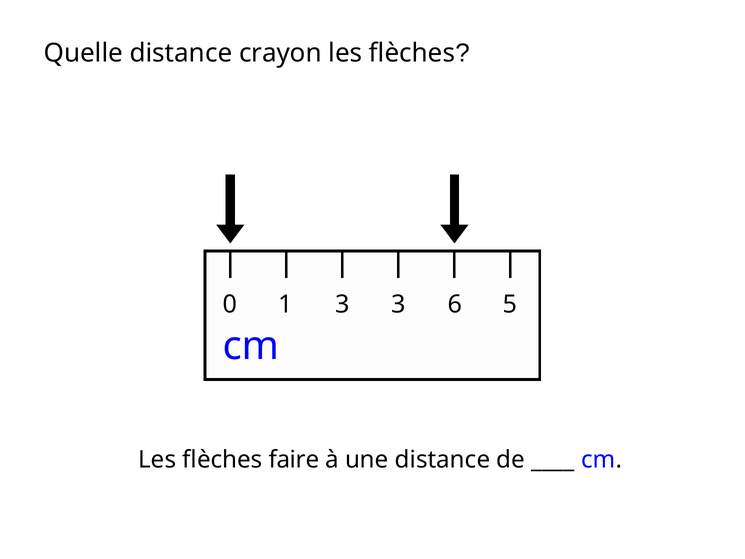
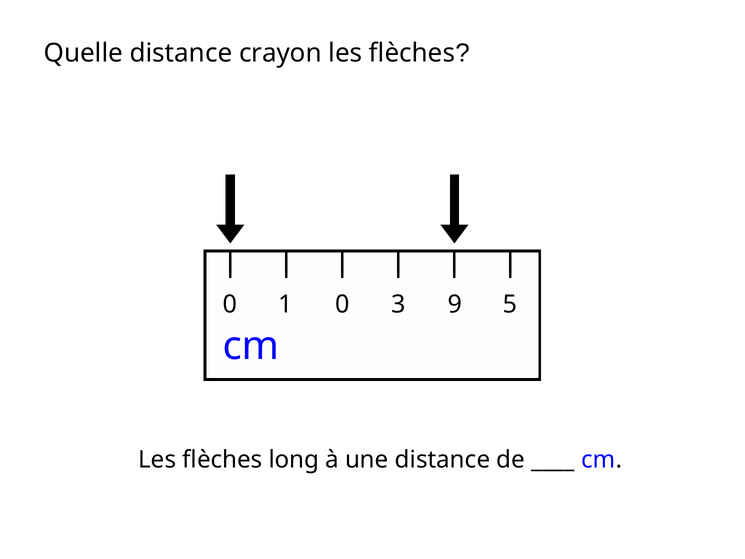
1 3: 3 -> 0 (343, 304)
6: 6 -> 9 (455, 304)
faire: faire -> long (294, 459)
